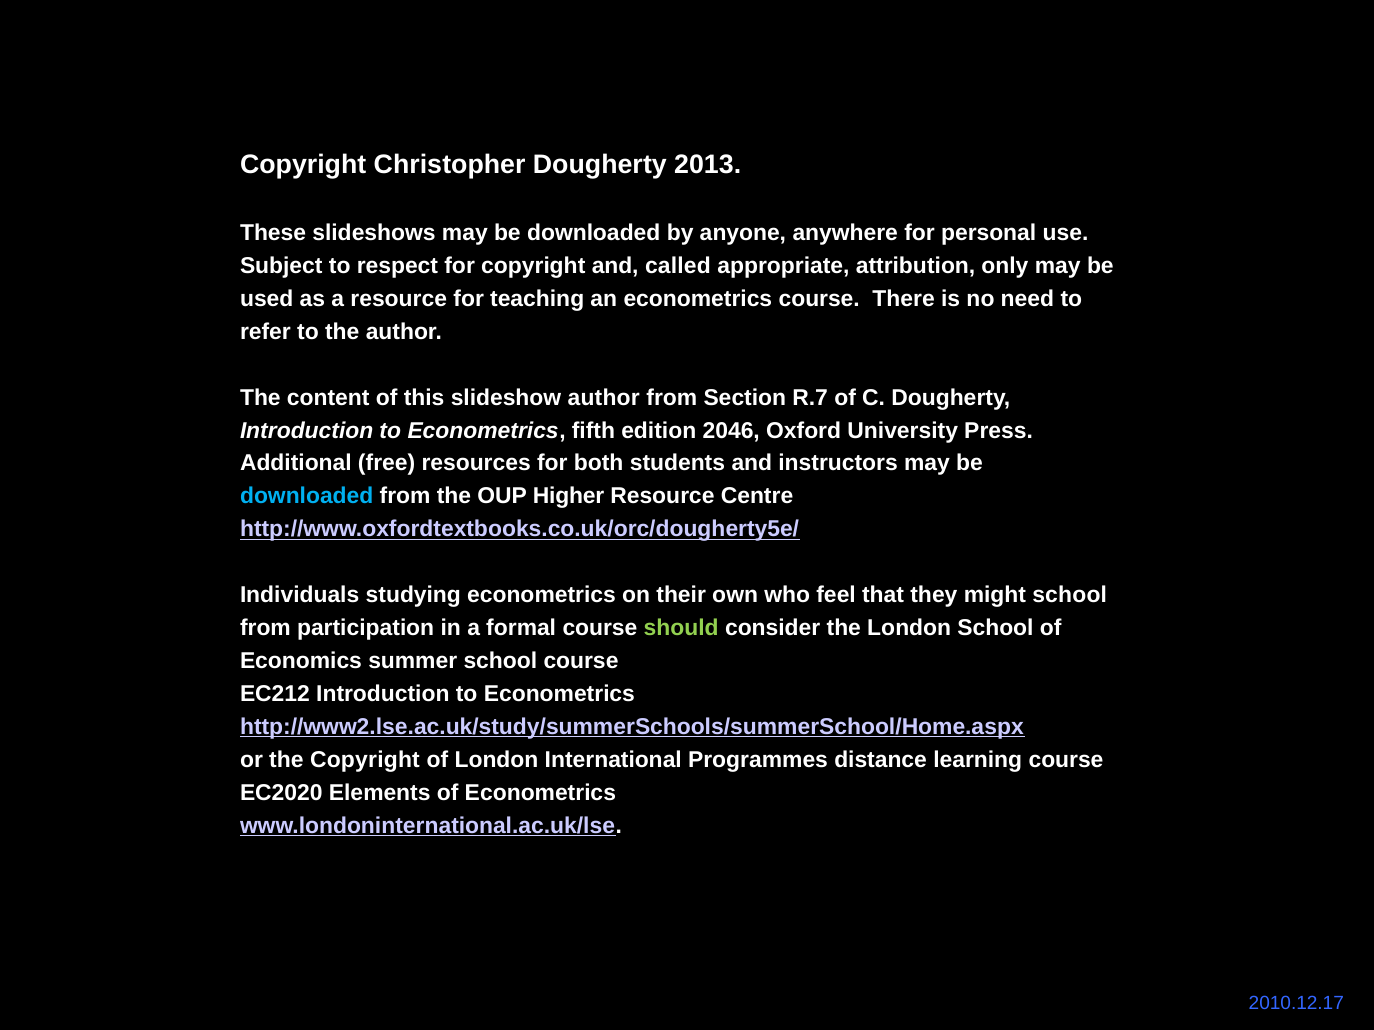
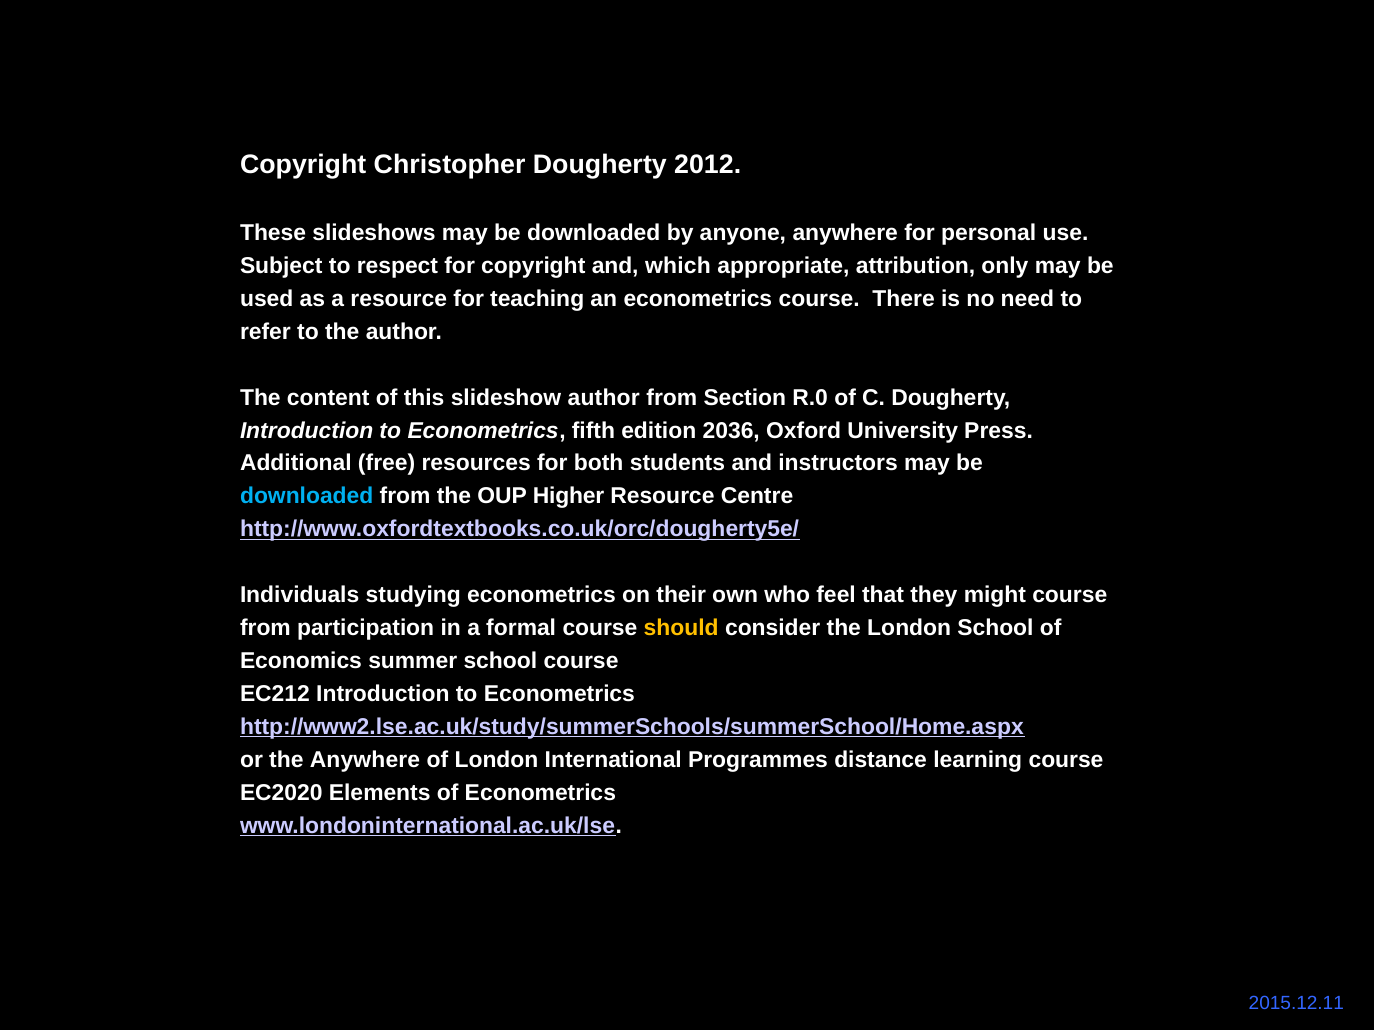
2013: 2013 -> 2012 (708, 165)
called: called -> which (678, 266)
R.7: R.7 -> R.0 (810, 398)
2046: 2046 -> 2036 (731, 431)
might school: school -> course (1070, 595)
should colour: light green -> yellow (681, 628)
the Copyright: Copyright -> Anywhere (365, 760)
2010.12.17: 2010.12.17 -> 2015.12.11 (1296, 1004)
